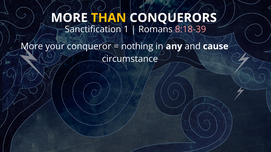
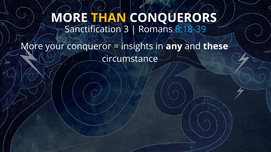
1: 1 -> 3 (126, 30)
8:18-39 colour: pink -> light blue (191, 30)
nothing: nothing -> insights (137, 46)
cause: cause -> these (216, 46)
